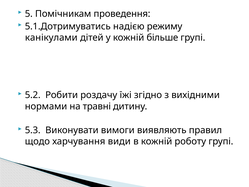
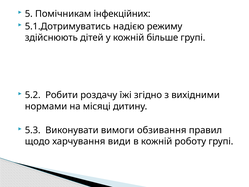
проведення: проведення -> інфекційних (122, 14)
канікулами: канікулами -> здійснюють (51, 38)
травні: травні -> місяці (97, 106)
виявляють: виявляють -> обзивання (162, 130)
